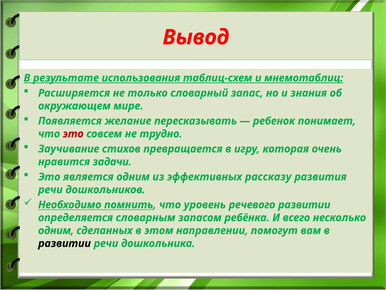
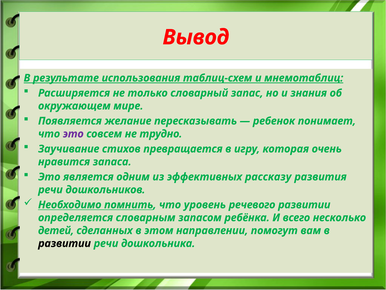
это colour: red -> purple (73, 134)
задачи: задачи -> запаса (112, 162)
одним: одним -> детей (56, 230)
